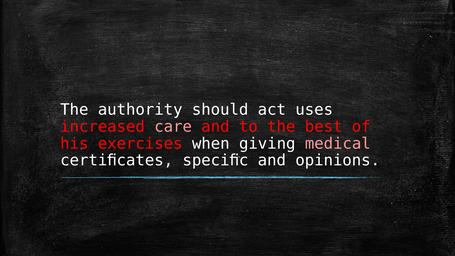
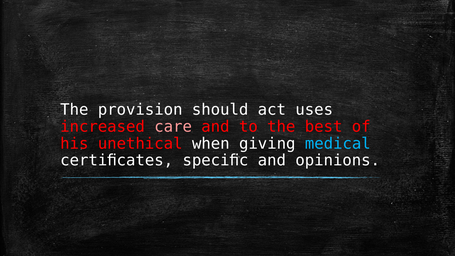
authority: authority -> provision (140, 110)
exercises: exercises -> unethical (140, 143)
medical colour: pink -> light blue (338, 143)
